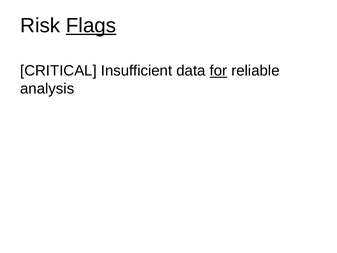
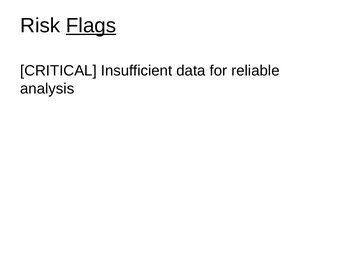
for underline: present -> none (218, 71)
